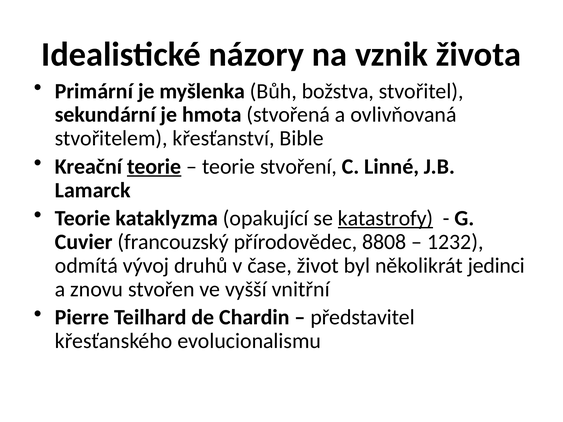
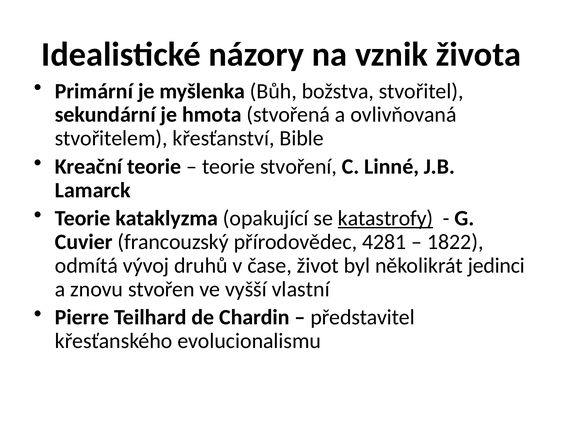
teorie underline: present -> none (154, 167)
8808: 8808 -> 4281 (384, 242)
1232: 1232 -> 1822 (455, 242)
vnitřní: vnitřní -> vlastní (301, 289)
